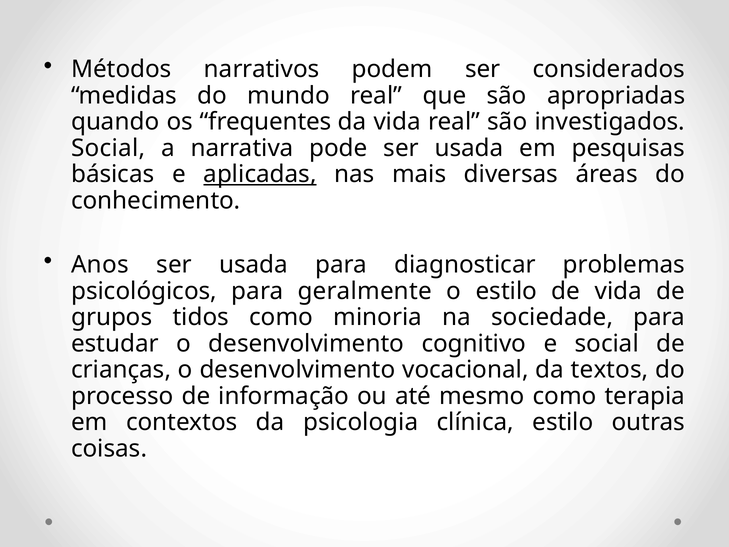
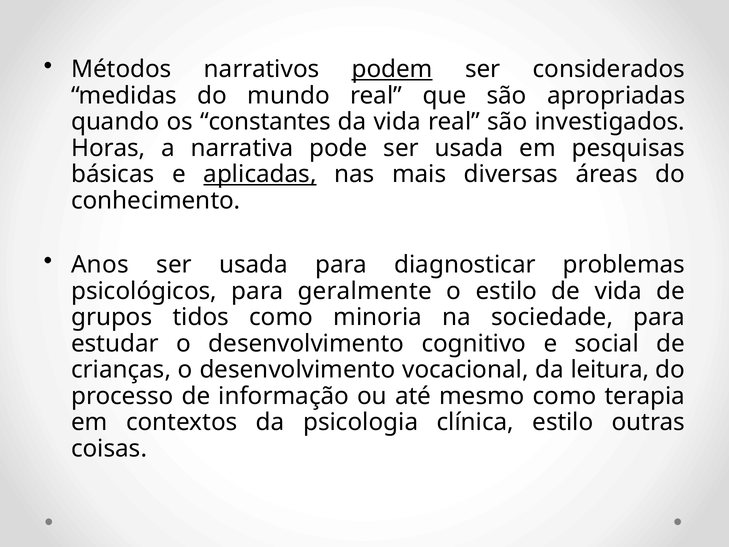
podem underline: none -> present (392, 69)
frequentes: frequentes -> constantes (266, 122)
Social: Social -> Horas (108, 148)
textos: textos -> leitura (610, 370)
